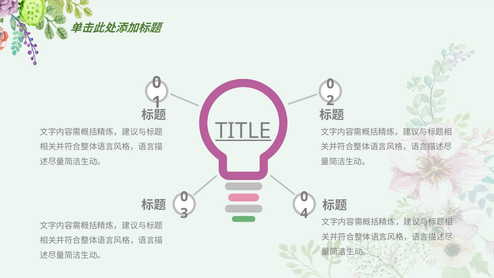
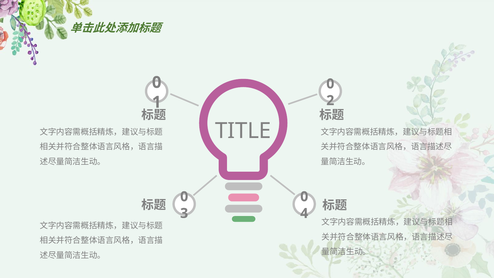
TITLE underline: present -> none (243, 131)
